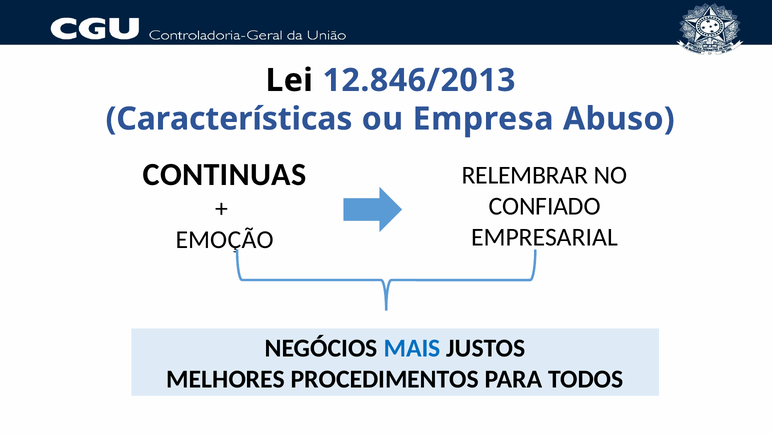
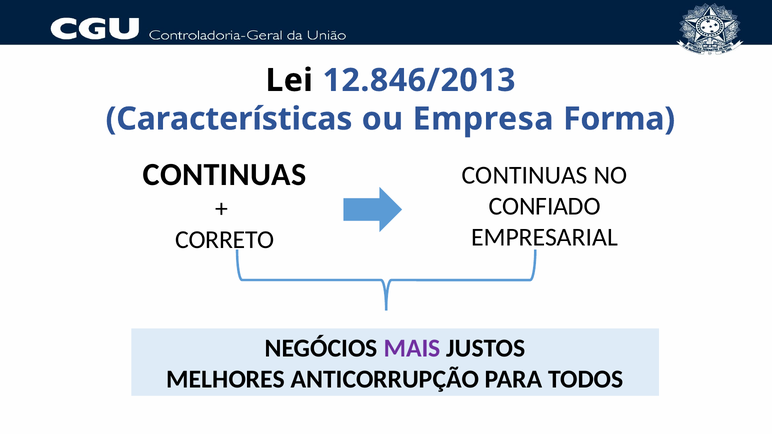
Abuso: Abuso -> Forma (619, 119)
RELEMBRAR: RELEMBRAR -> CONTINUAS (525, 176)
EMOÇÃO: EMOÇÃO -> CORRETO (225, 240)
MAIS colour: blue -> purple (412, 349)
PROCEDIMENTOS: PROCEDIMENTOS -> ANTICORRUPÇÃO (385, 380)
